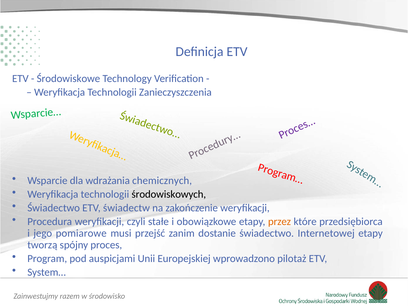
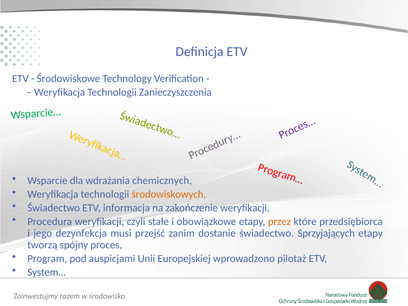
środowiskowych colour: black -> orange (169, 194)
świadectw: świadectw -> informacja (127, 208)
pomiarowe: pomiarowe -> dezynfekcja (81, 233)
Internetowej: Internetowej -> Sprzyjających (326, 233)
